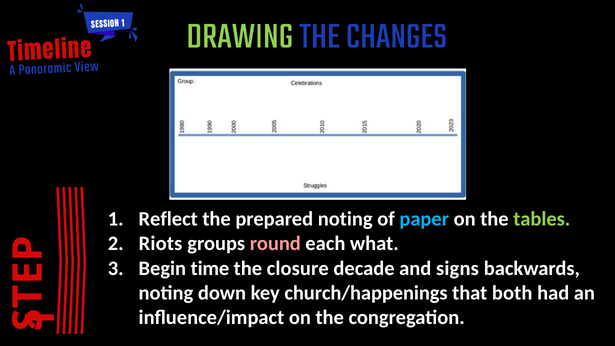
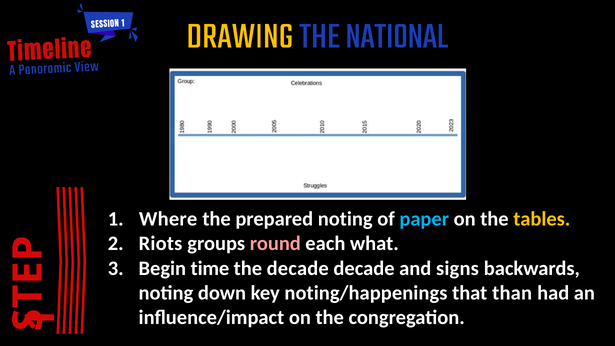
DRAWING colour: light green -> yellow (240, 35)
CHANGES: CHANGES -> NATIONAL (397, 35)
Reflect: Reflect -> Where (168, 219)
tables colour: light green -> yellow (542, 219)
the closure: closure -> decade (298, 268)
church/happenings: church/happenings -> noting/happenings (366, 293)
both: both -> than (512, 293)
